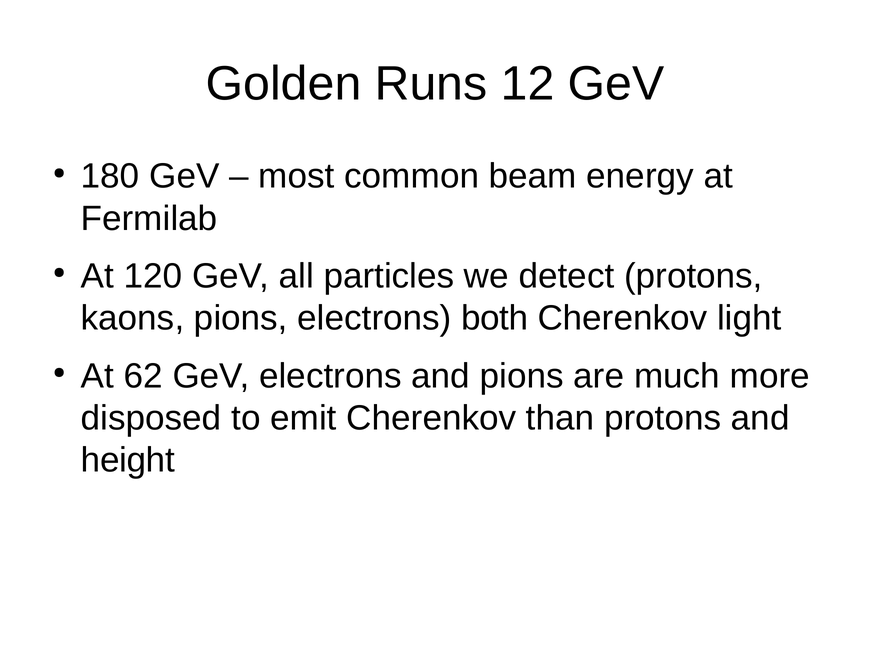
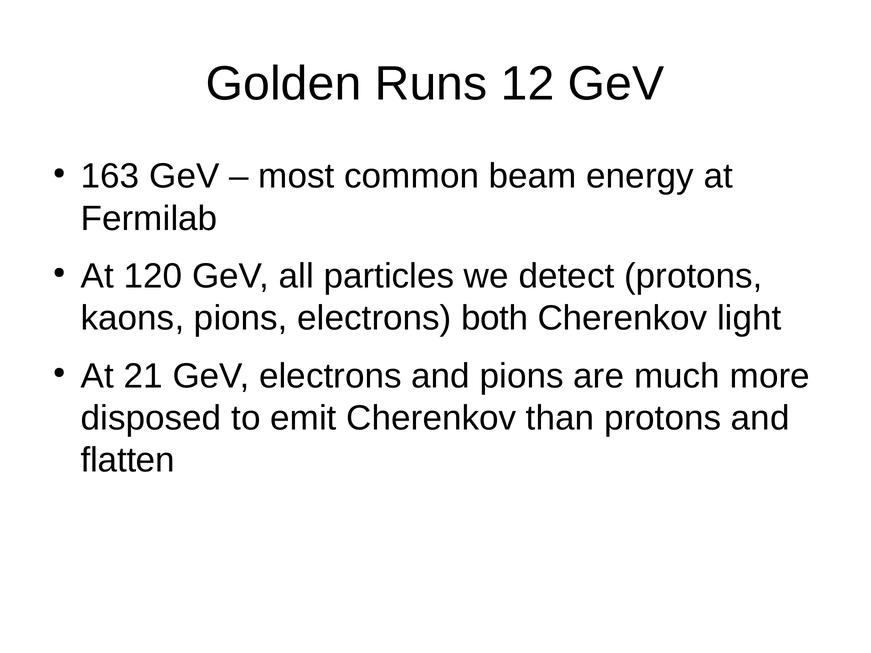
180: 180 -> 163 (110, 176)
62: 62 -> 21 (143, 376)
height: height -> flatten (128, 460)
